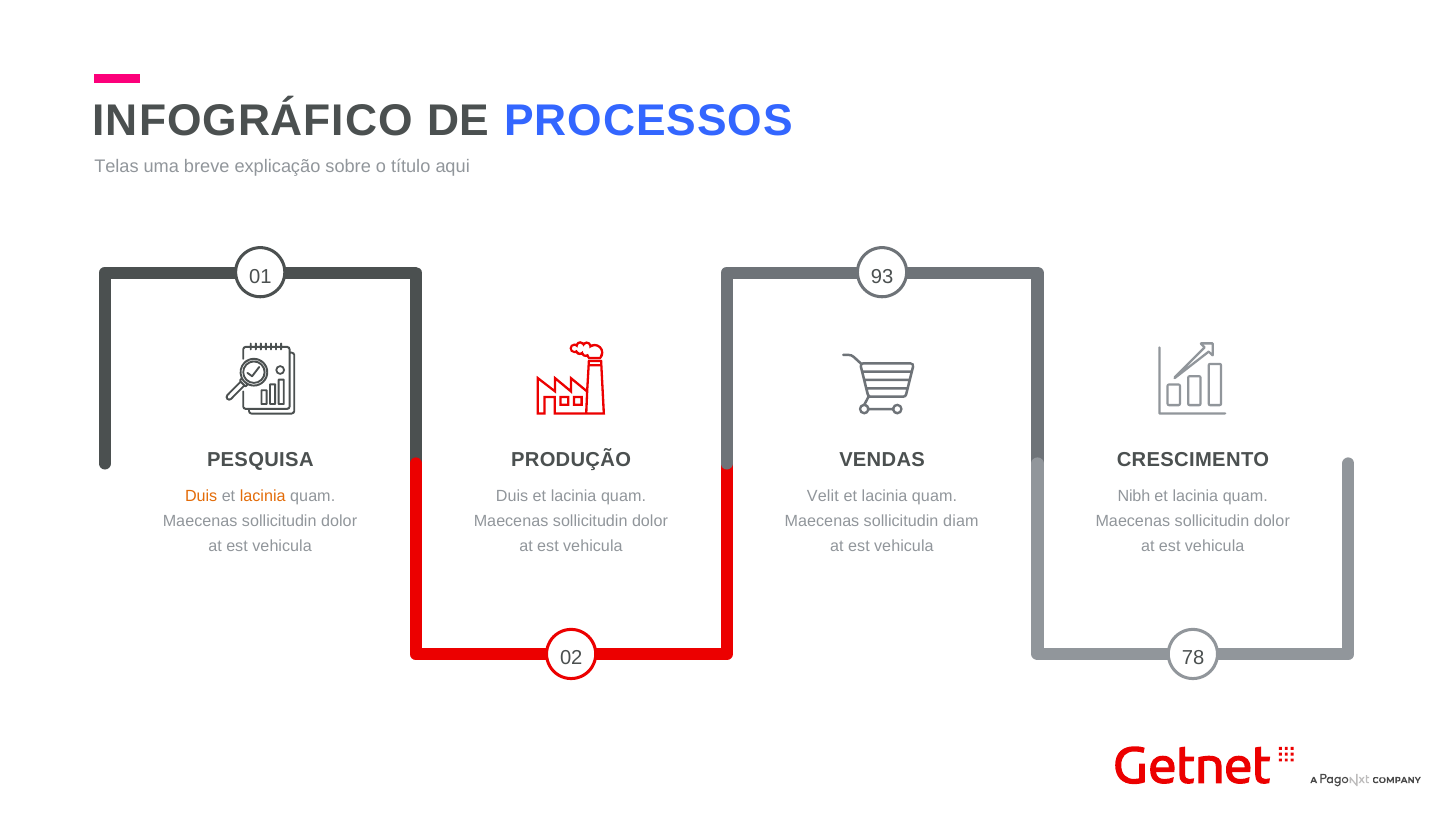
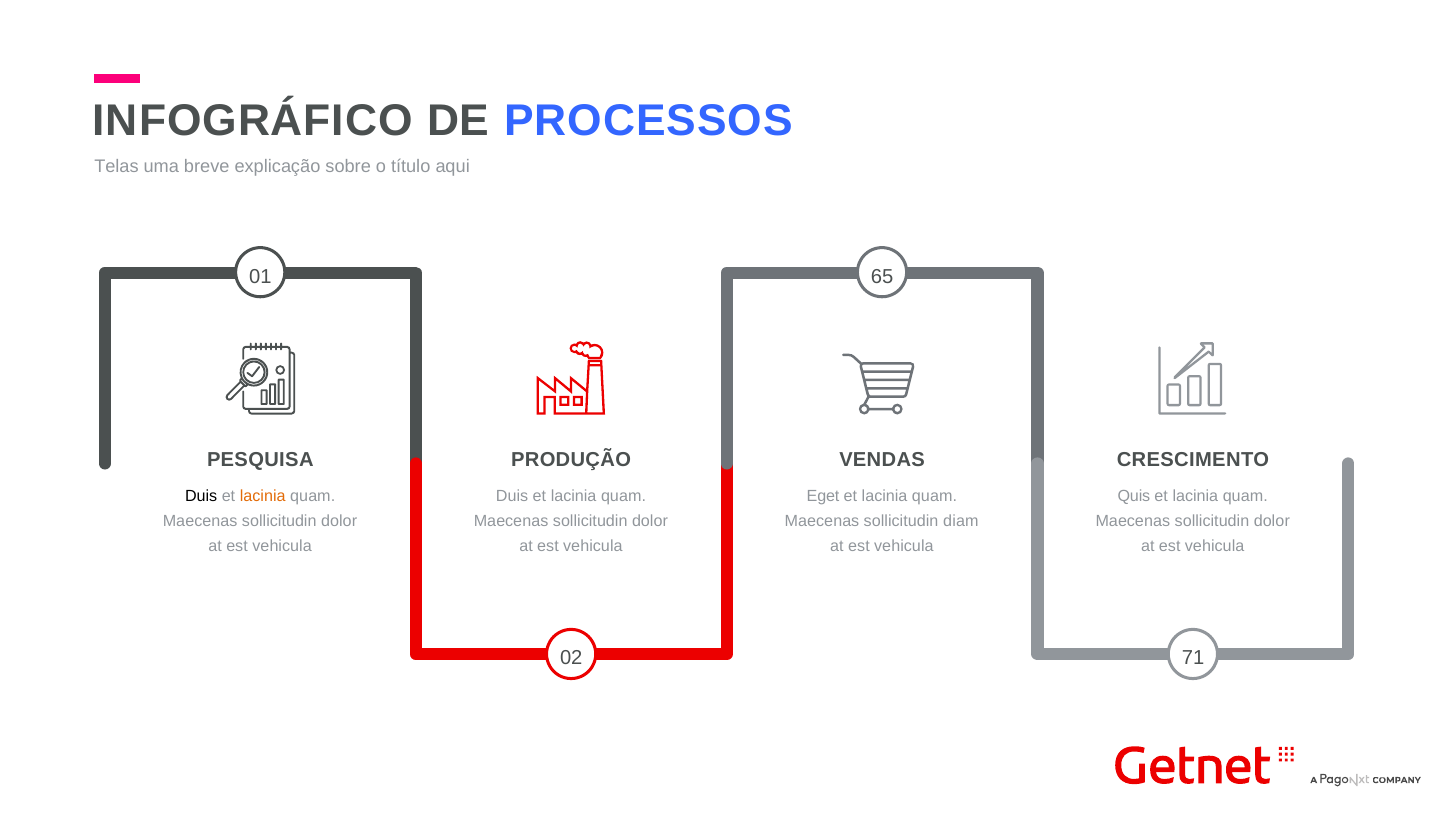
93: 93 -> 65 (882, 277)
Duis colour: orange -> black (201, 496)
Velit: Velit -> Eget (823, 496)
Nibh: Nibh -> Quis (1134, 496)
78: 78 -> 71 (1193, 658)
